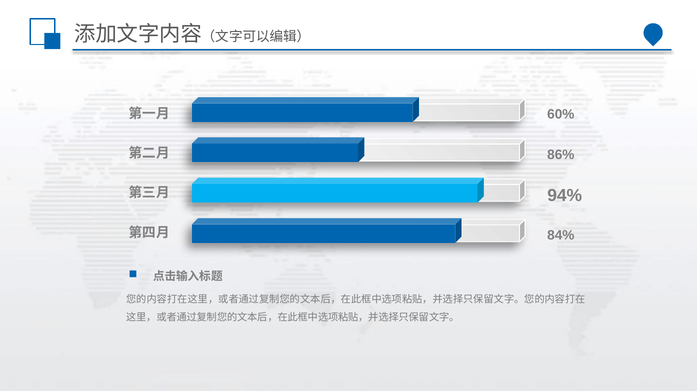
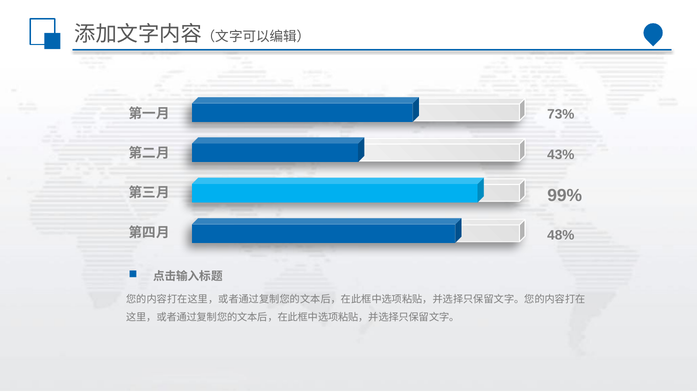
60%: 60% -> 73% (561, 115)
86%: 86% -> 43% (561, 155)
94%: 94% -> 99% (565, 195)
84%: 84% -> 48% (561, 235)
